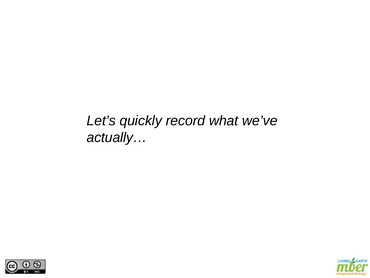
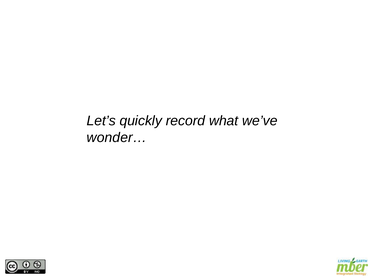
actually…: actually… -> wonder… (117, 137)
